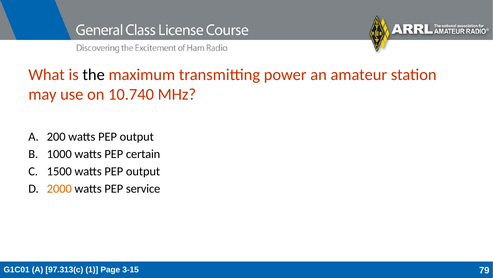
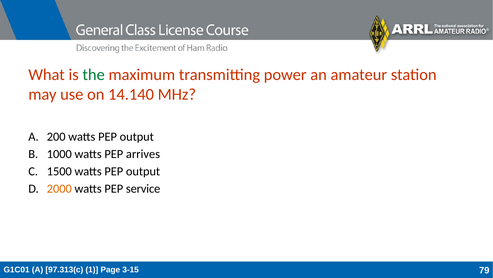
the colour: black -> green (94, 74)
10.740: 10.740 -> 14.140 (131, 94)
certain: certain -> arrives (143, 154)
